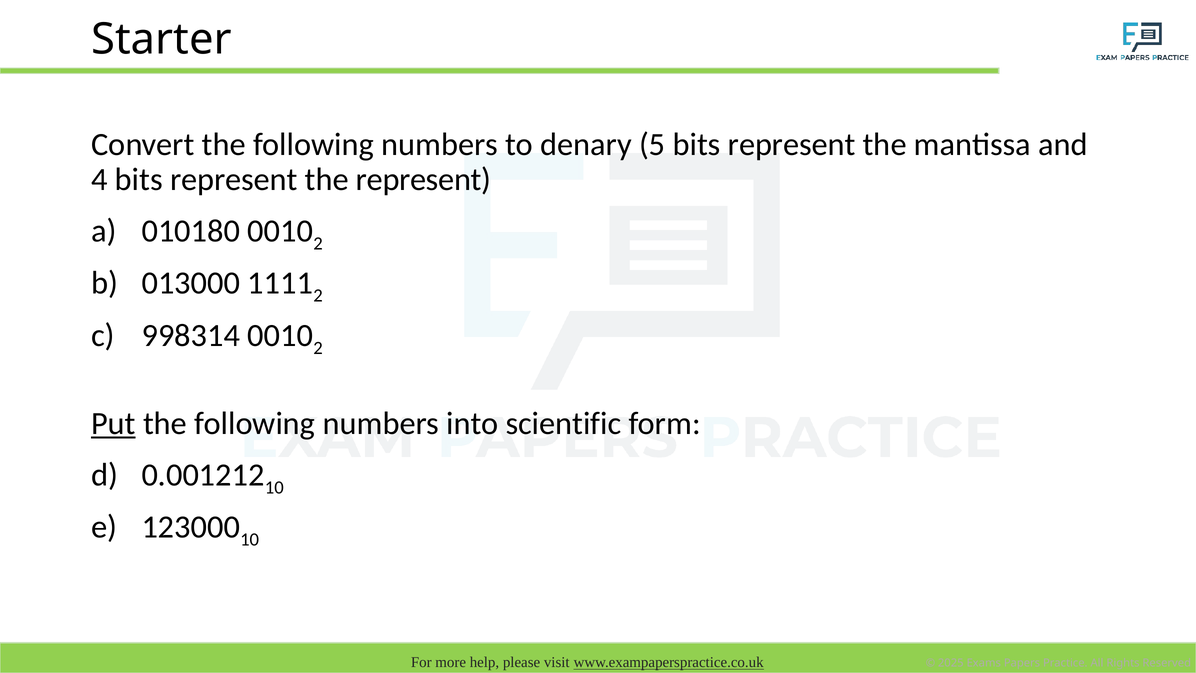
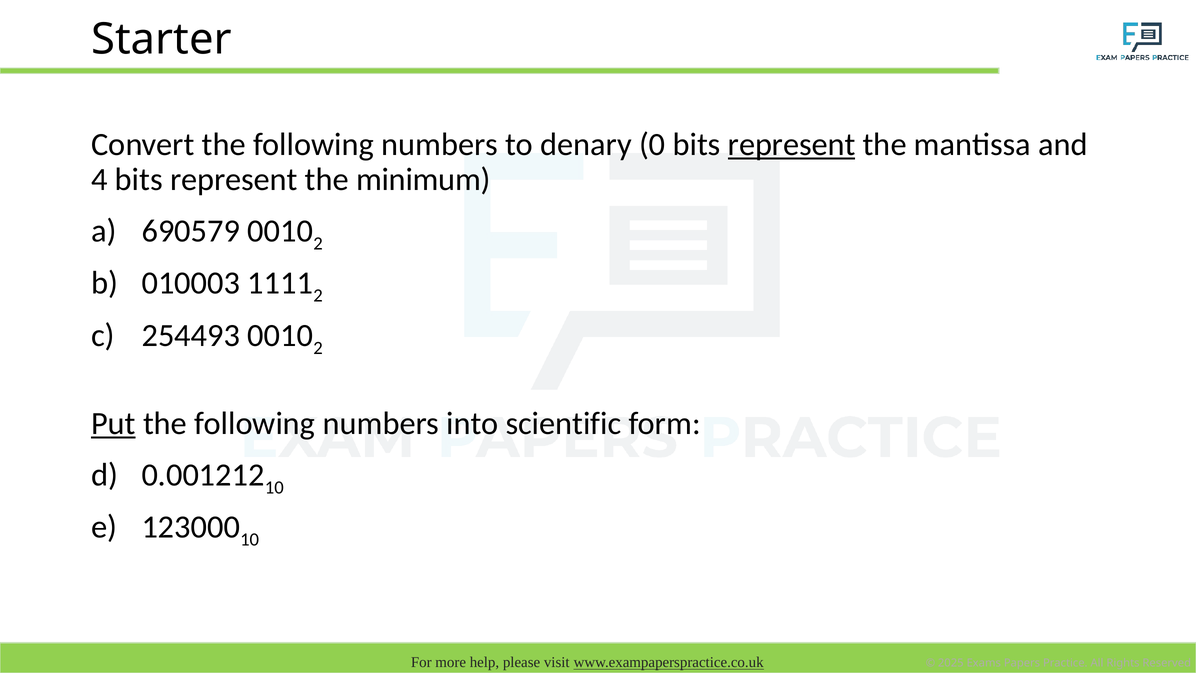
5: 5 -> 0 (652, 145)
represent underline: none -> present (792, 145)
the represent: represent -> minimum (423, 180)
010180: 010180 -> 690579 (191, 231)
013000: 013000 -> 010003 (191, 283)
998314: 998314 -> 254493 (191, 335)
